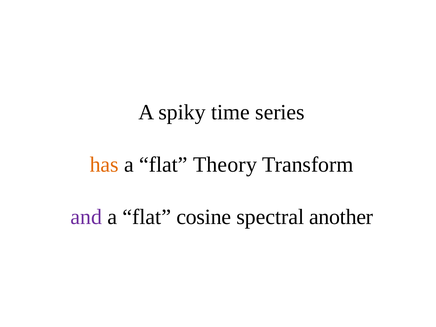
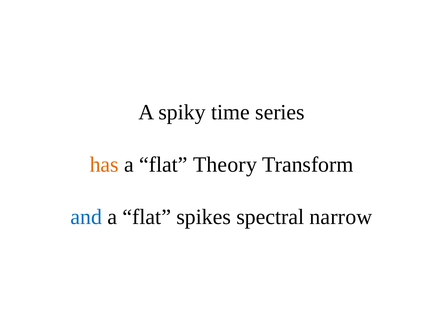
and colour: purple -> blue (86, 217)
cosine: cosine -> spikes (204, 217)
another: another -> narrow (341, 217)
